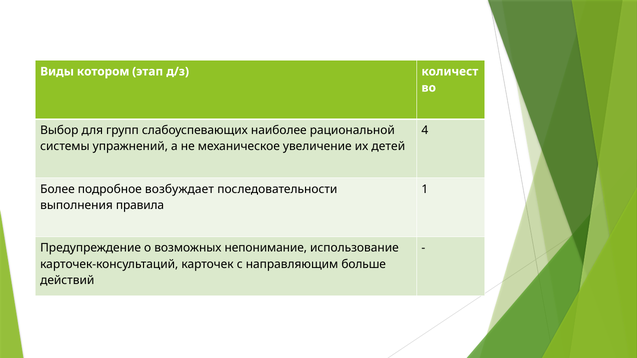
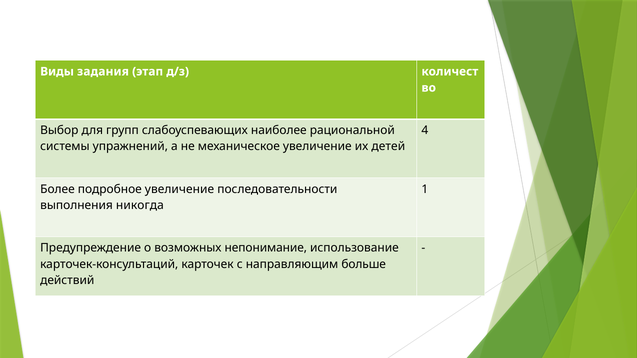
котором: котором -> задания (103, 72)
подробное возбуждает: возбуждает -> увеличение (179, 189)
правила: правила -> никогда (140, 206)
